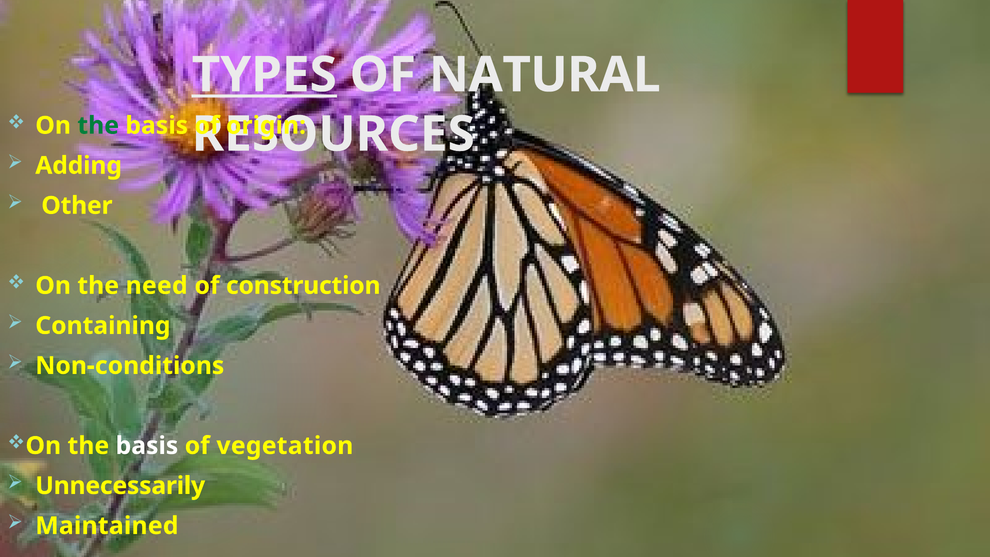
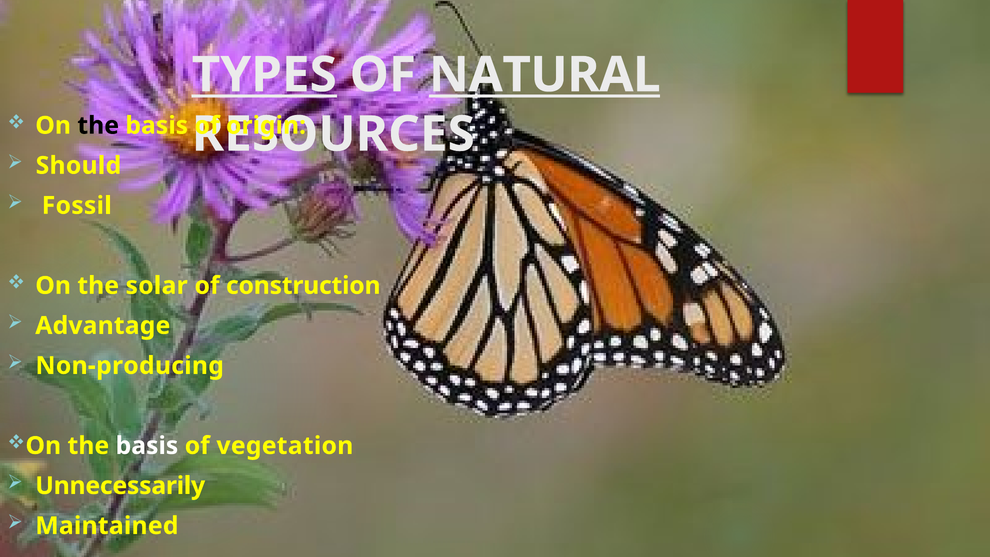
NATURAL underline: none -> present (545, 75)
the colour: green -> black (98, 126)
Adding: Adding -> Should (78, 166)
Other: Other -> Fossil (77, 206)
need: need -> solar (157, 286)
Containing: Containing -> Advantage (103, 326)
Non-conditions: Non-conditions -> Non-producing (130, 366)
